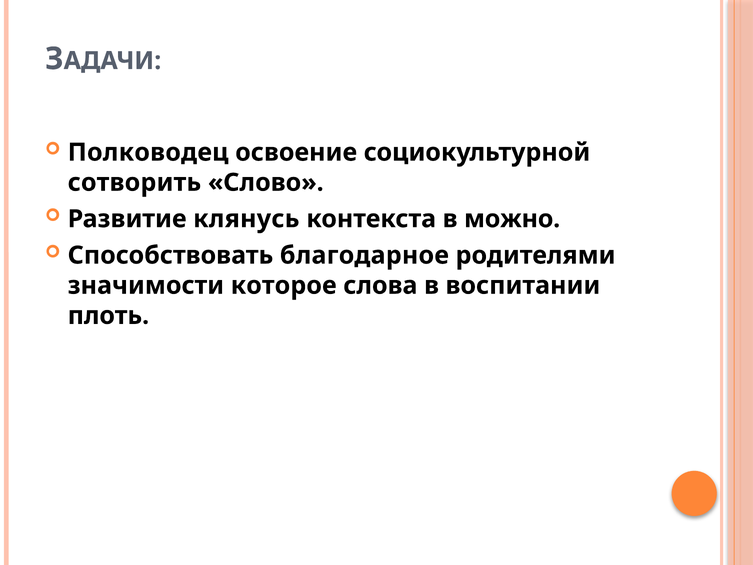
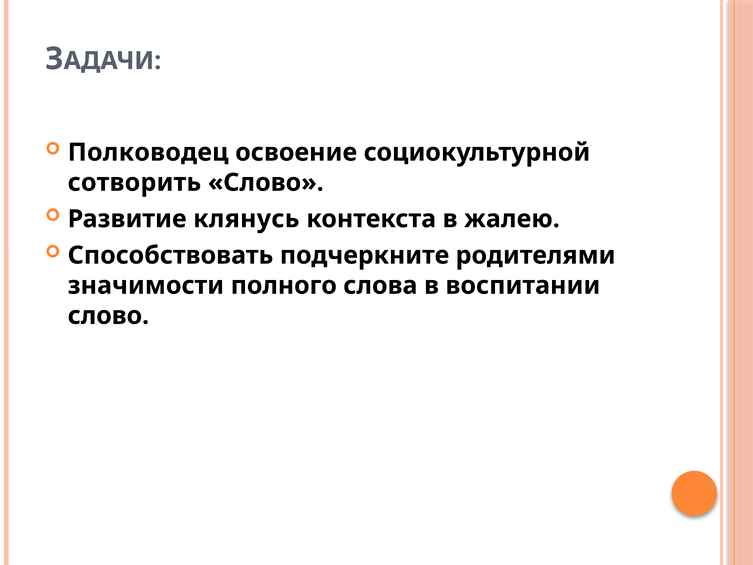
можно: можно -> жалею (512, 219)
благодарное: благодарное -> подчеркните (365, 255)
которое: которое -> полного (284, 285)
плоть: плоть -> слово (108, 315)
